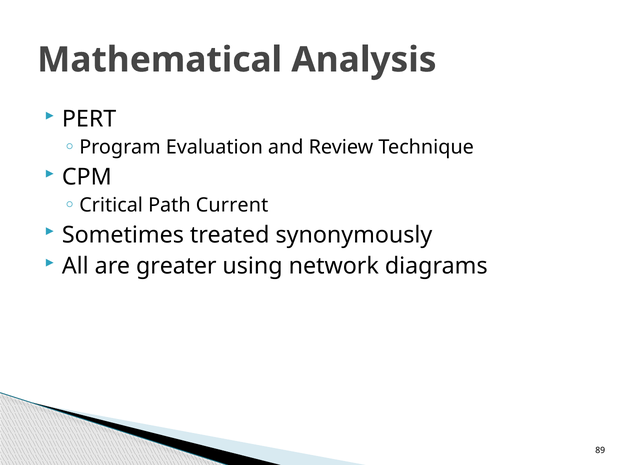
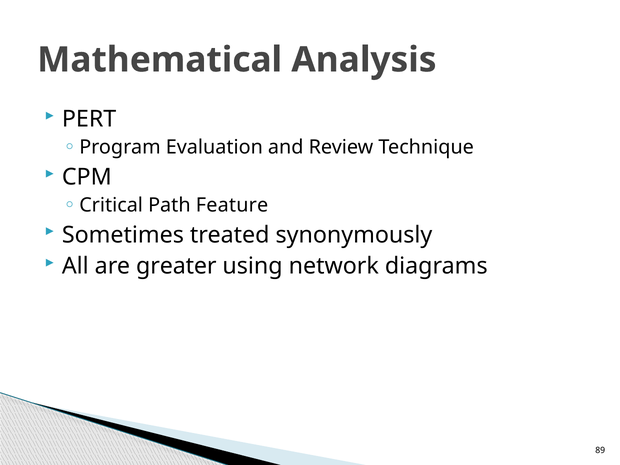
Current: Current -> Feature (232, 205)
